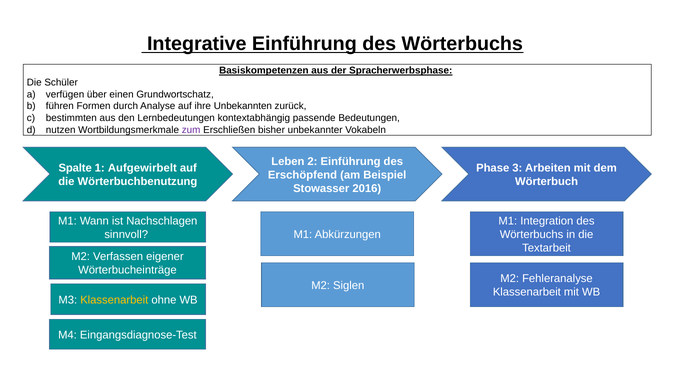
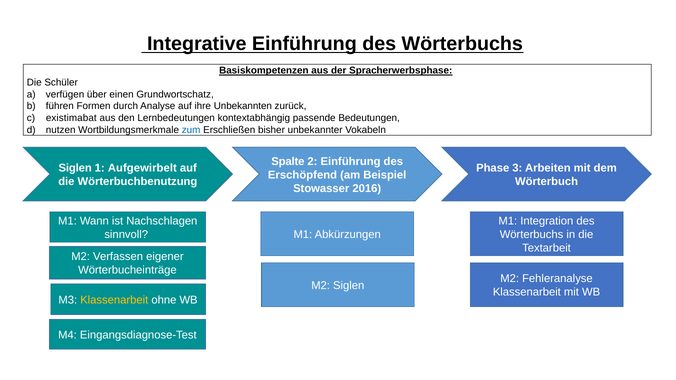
bestimmten: bestimmten -> existimabat (71, 118)
zum colour: purple -> blue (191, 130)
Leben: Leben -> Spalte (288, 161)
Spalte: Spalte -> Siglen (75, 168)
